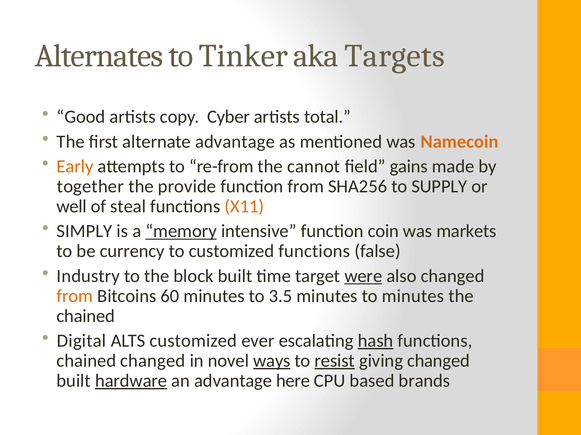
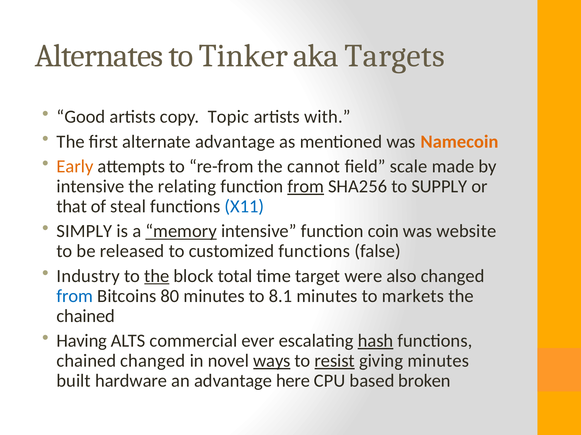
Cyber: Cyber -> Topic (228, 117)
total: total -> with (327, 117)
gains: gains -> scale (409, 167)
together: together -> intensive (91, 187)
provide: provide -> relating (187, 187)
from underline: none -> present (306, 187)
well: well -> that (72, 207)
X11 colour: orange -> blue (244, 207)
markets: markets -> website (466, 232)
currency: currency -> released (132, 252)
the underline: none -> present (157, 276)
block built: built -> total (235, 276)
were underline: present -> none (363, 276)
from colour: orange -> blue (75, 296)
60: 60 -> 80 (170, 296)
3.5: 3.5 -> 8.1 (281, 296)
to minutes: minutes -> markets (413, 296)
Digital: Digital -> Having (82, 341)
ALTS customized: customized -> commercial (193, 341)
giving changed: changed -> minutes (438, 361)
hardware underline: present -> none (131, 381)
brands: brands -> broken (425, 381)
